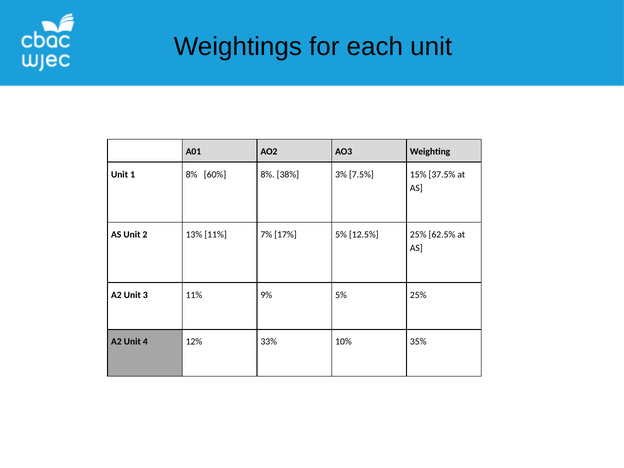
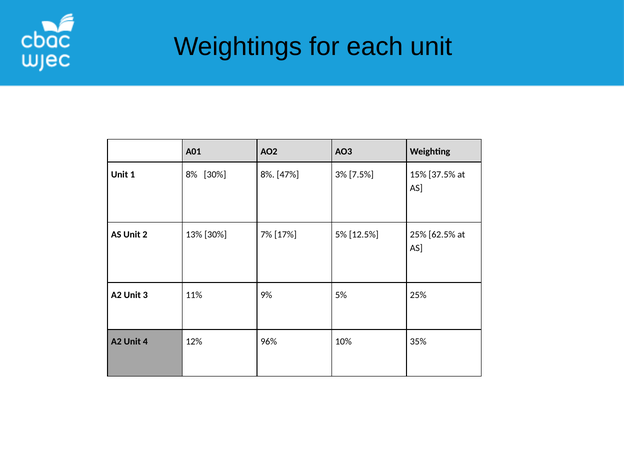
8% 60%: 60% -> 30% (215, 174)
38%: 38% -> 47% (288, 174)
13% 11%: 11% -> 30% (216, 235)
33%: 33% -> 96% (269, 342)
